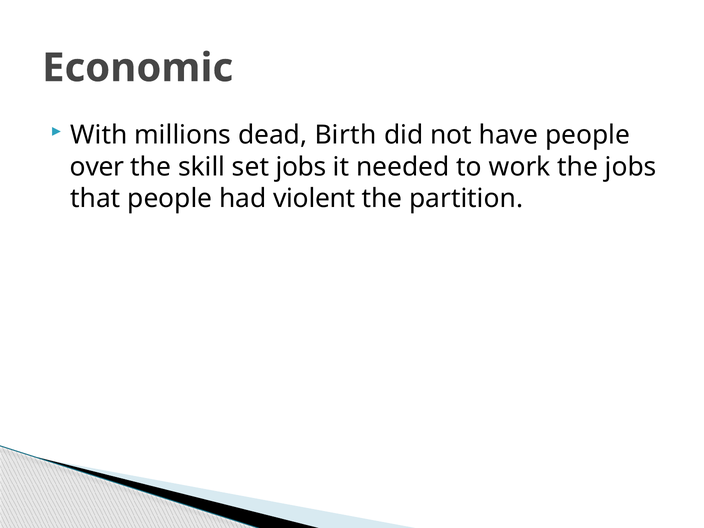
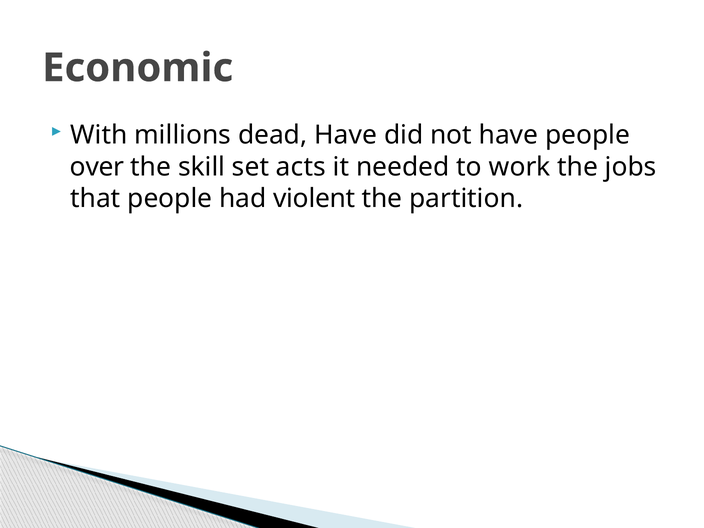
dead Birth: Birth -> Have (346, 135)
set jobs: jobs -> acts (301, 167)
